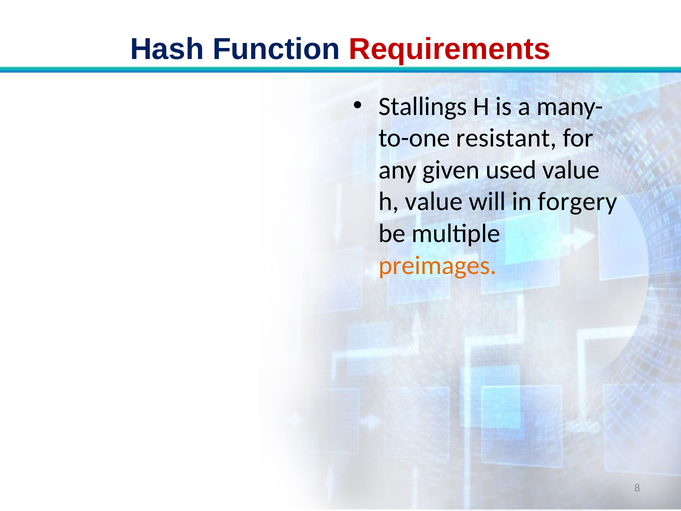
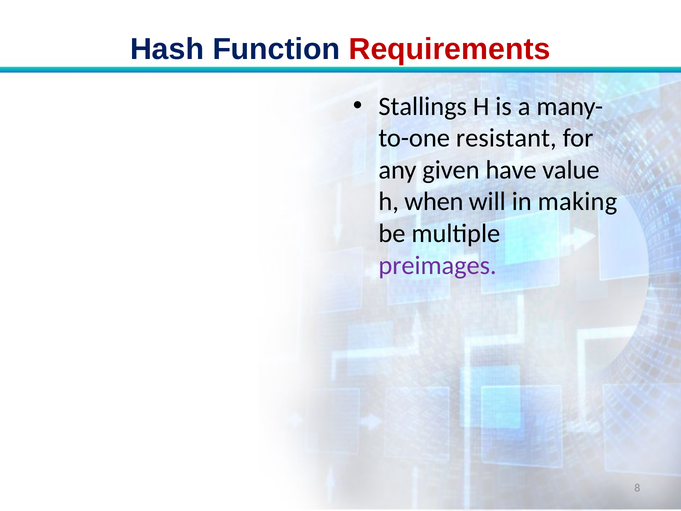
used: used -> have (511, 170)
h value: value -> when (434, 202)
forgery: forgery -> making (577, 202)
preimages colour: orange -> purple (438, 265)
